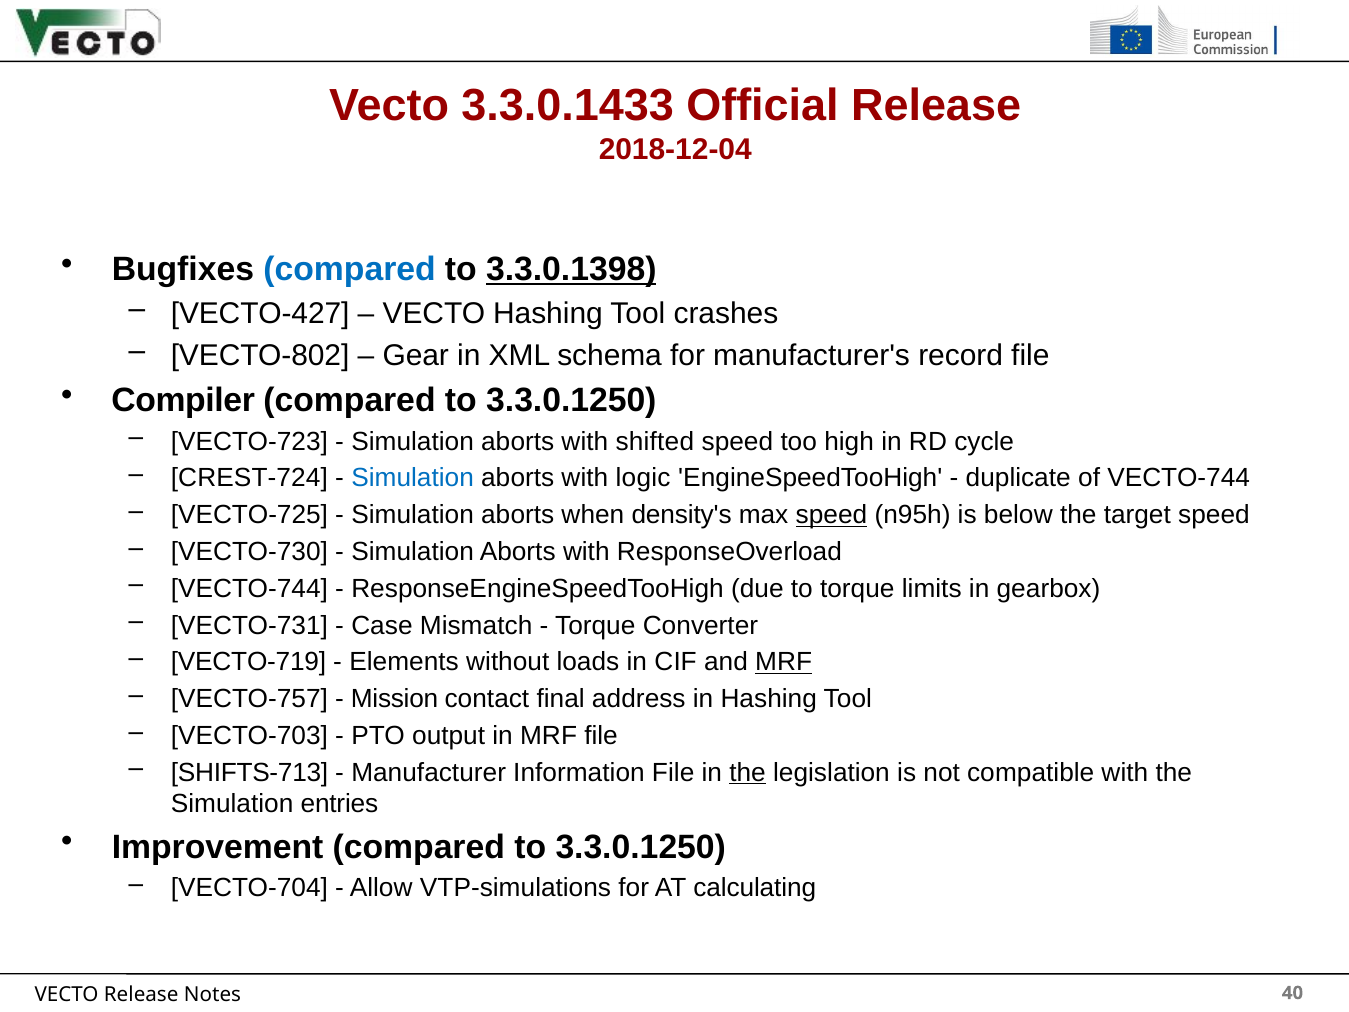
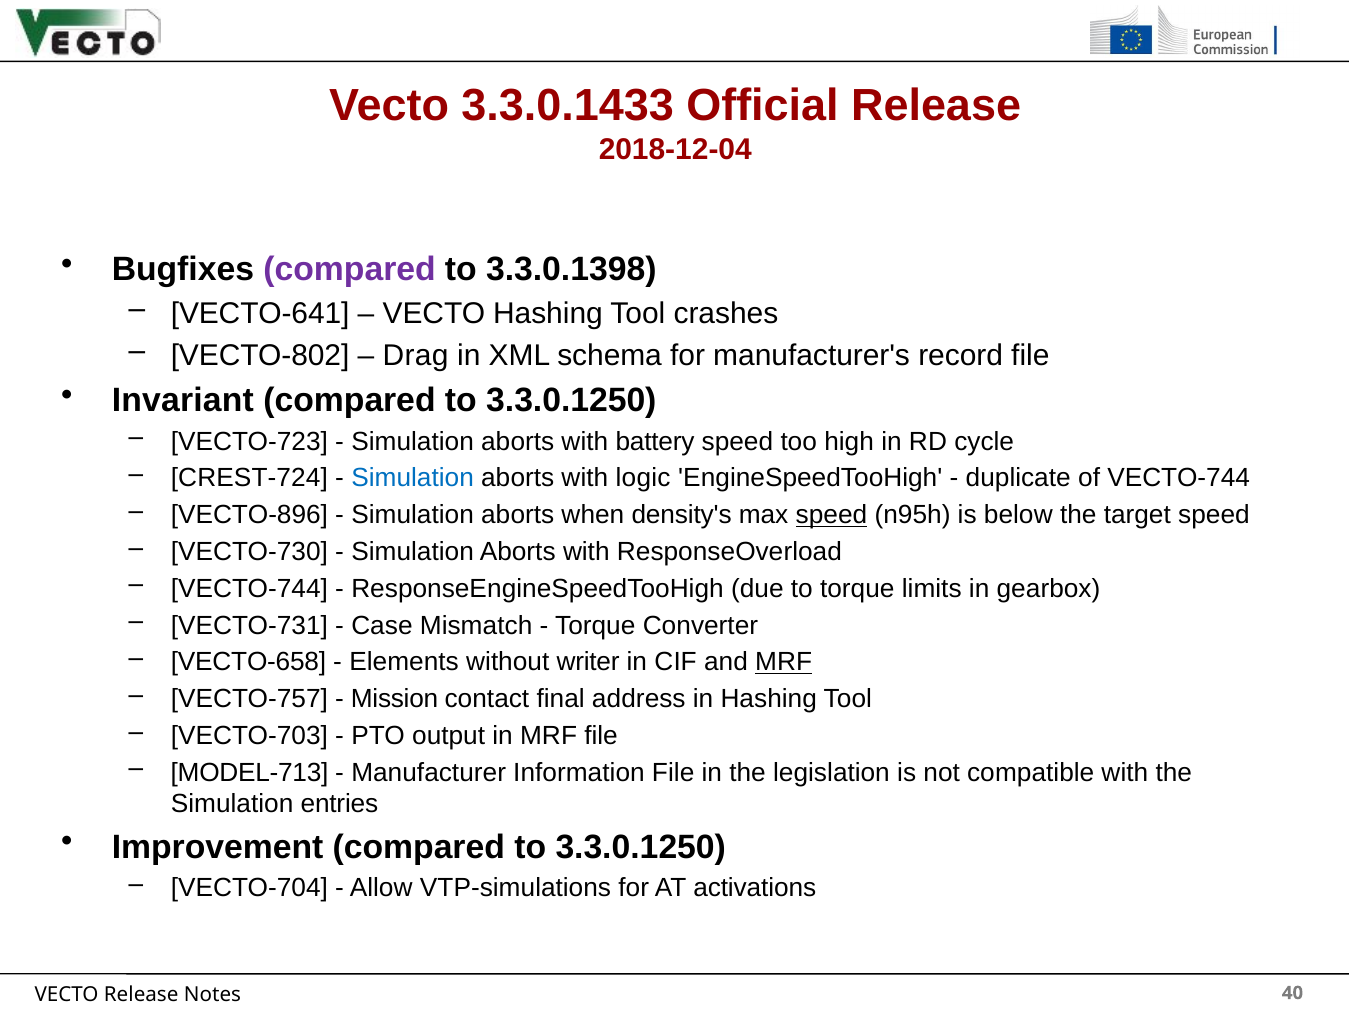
compared colour: blue -> purple (350, 270)
3.3.0.1398 underline: present -> none (571, 270)
VECTO-427: VECTO-427 -> VECTO-641 (260, 314)
Gear: Gear -> Drag (416, 356)
Compiler: Compiler -> Invariant (183, 401)
shifted: shifted -> battery (655, 441)
VECTO-725: VECTO-725 -> VECTO-896 (249, 515)
VECTO-719: VECTO-719 -> VECTO-658 (248, 662)
loads: loads -> writer (588, 662)
SHIFTS-713: SHIFTS-713 -> MODEL-713 (250, 772)
the underline: present -> none (748, 772)
calculating: calculating -> activations (755, 888)
